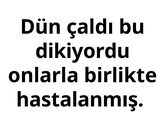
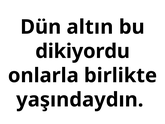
çaldı: çaldı -> altın (90, 27)
hastalanmış: hastalanmış -> yaşındaydın (80, 100)
